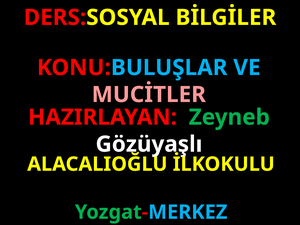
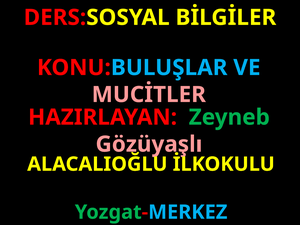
Gözüyaşlı colour: white -> pink (149, 144)
